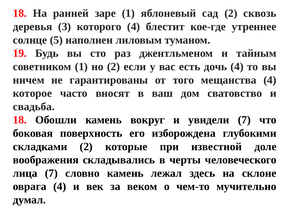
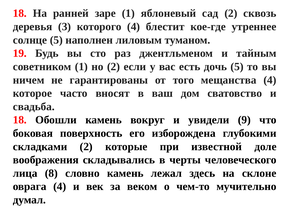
дочь 4: 4 -> 5 (237, 67)
увидели 7: 7 -> 9 (244, 120)
лица 7: 7 -> 8 (51, 173)
